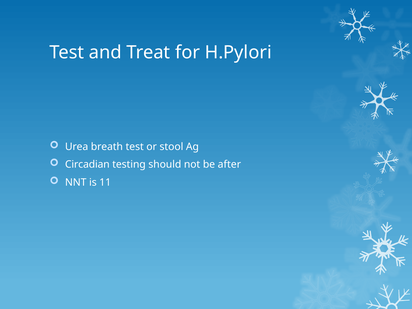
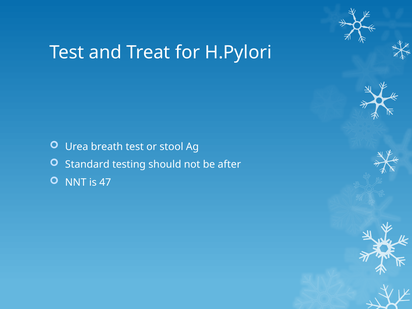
Circadian: Circadian -> Standard (87, 164)
11: 11 -> 47 (105, 182)
